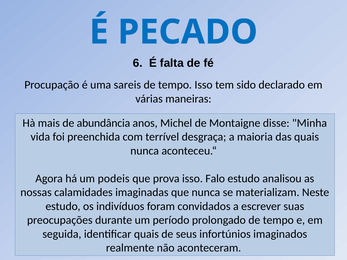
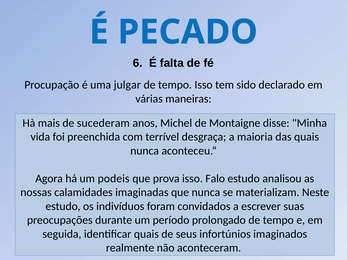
sareis: sareis -> julgar (127, 85)
abundância: abundância -> sucederam (103, 123)
